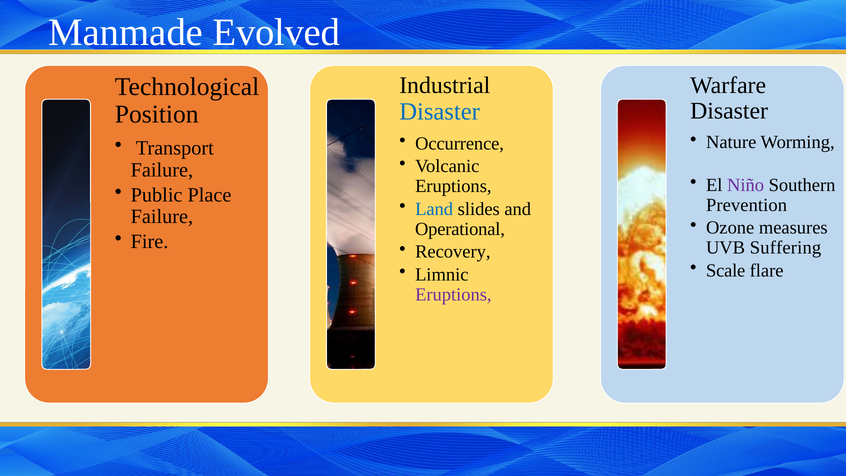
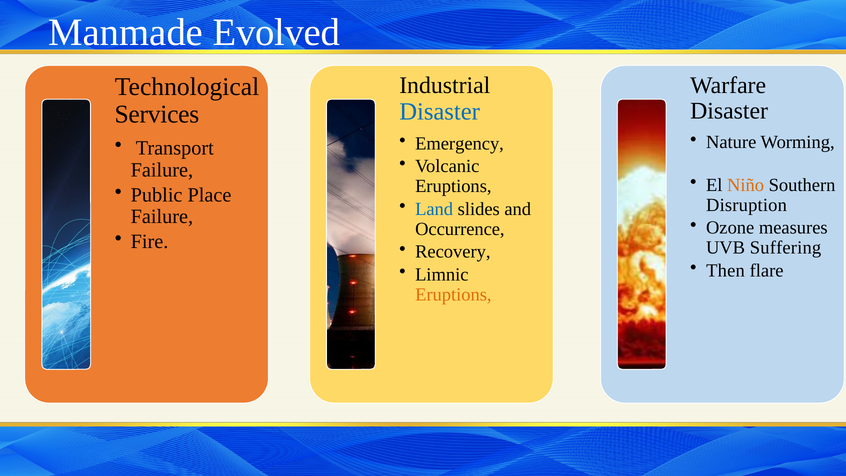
Position: Position -> Services (157, 114)
Occurrence: Occurrence -> Emergency (460, 143)
Niño colour: purple -> orange (746, 185)
Prevention: Prevention -> Disruption (746, 205)
Operational: Operational -> Occurrence (460, 229)
Scale: Scale -> Then (725, 270)
Eruptions colour: purple -> orange (453, 294)
